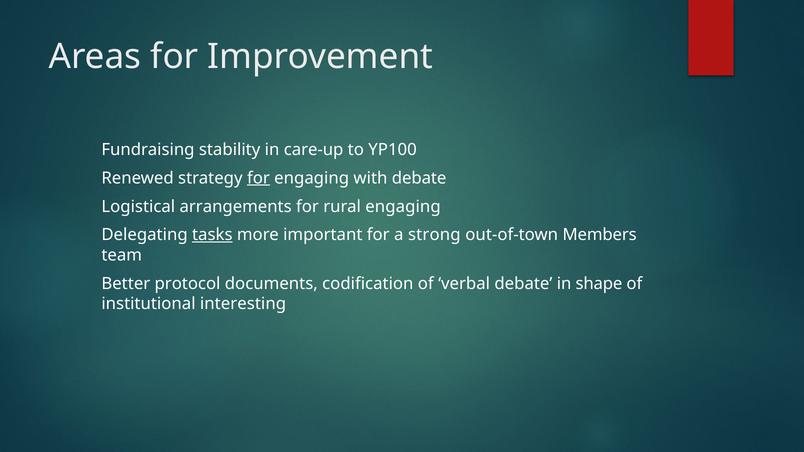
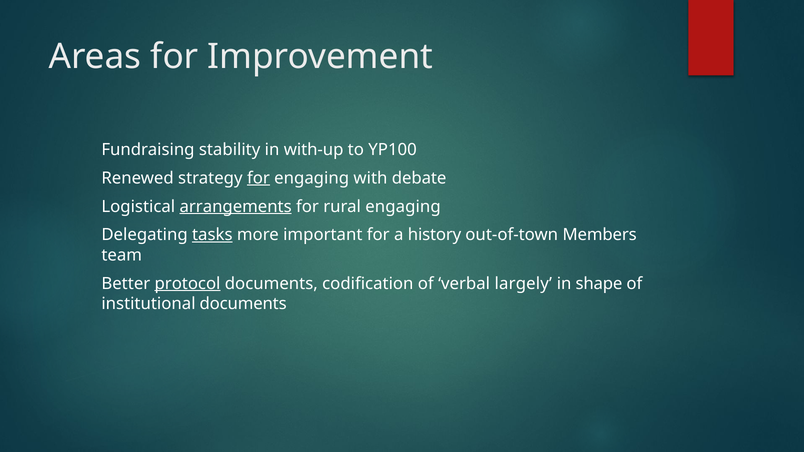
care-up: care-up -> with-up (314, 150)
arrangements underline: none -> present (236, 207)
strong: strong -> history (435, 235)
protocol underline: none -> present (188, 284)
verbal debate: debate -> largely (523, 284)
institutional interesting: interesting -> documents (243, 304)
